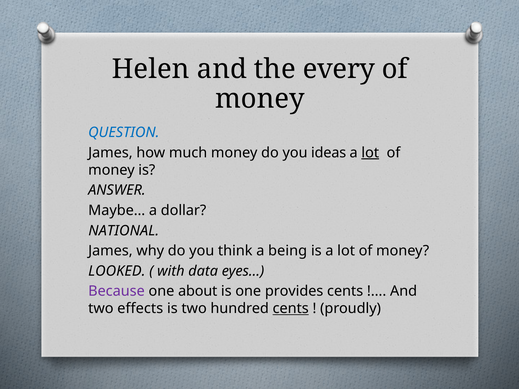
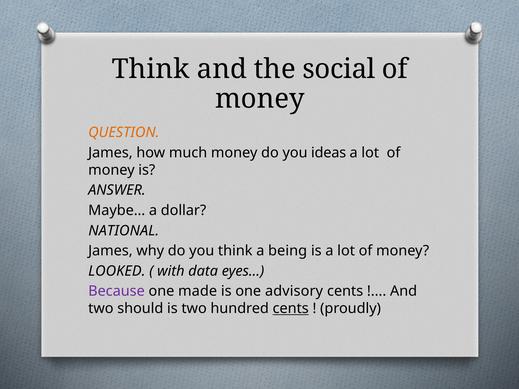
Helen: Helen -> Think (151, 69)
every: every -> social (339, 69)
QUESTION colour: blue -> orange (124, 133)
lot underline: present -> none (370, 153)
about: about -> made (198, 291)
provides: provides -> advisory (294, 291)
effects: effects -> should (140, 309)
